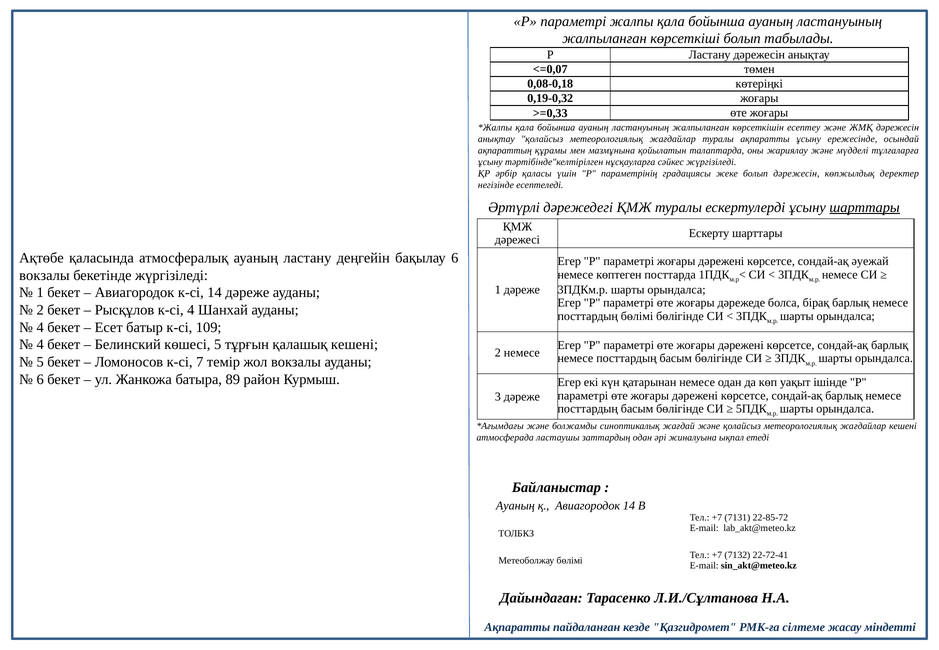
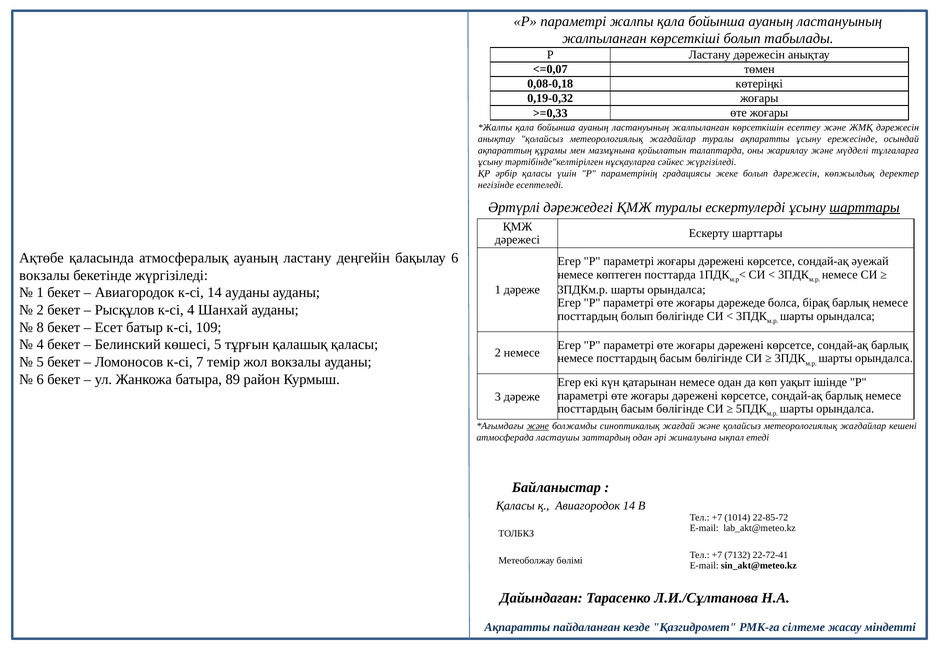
14 дәреже: дәреже -> ауданы (247, 293)
посттардың бөлімі: бөлімі -> болып (637, 316)
4: 4 -> 8 (40, 327)
қалашық кешені: кешені -> қаласы (355, 345)
және underline: none -> present (538, 426)
Ауаның: Ауаның -> Қаласы (515, 506)
7131: 7131 -> 1014 (737, 518)
